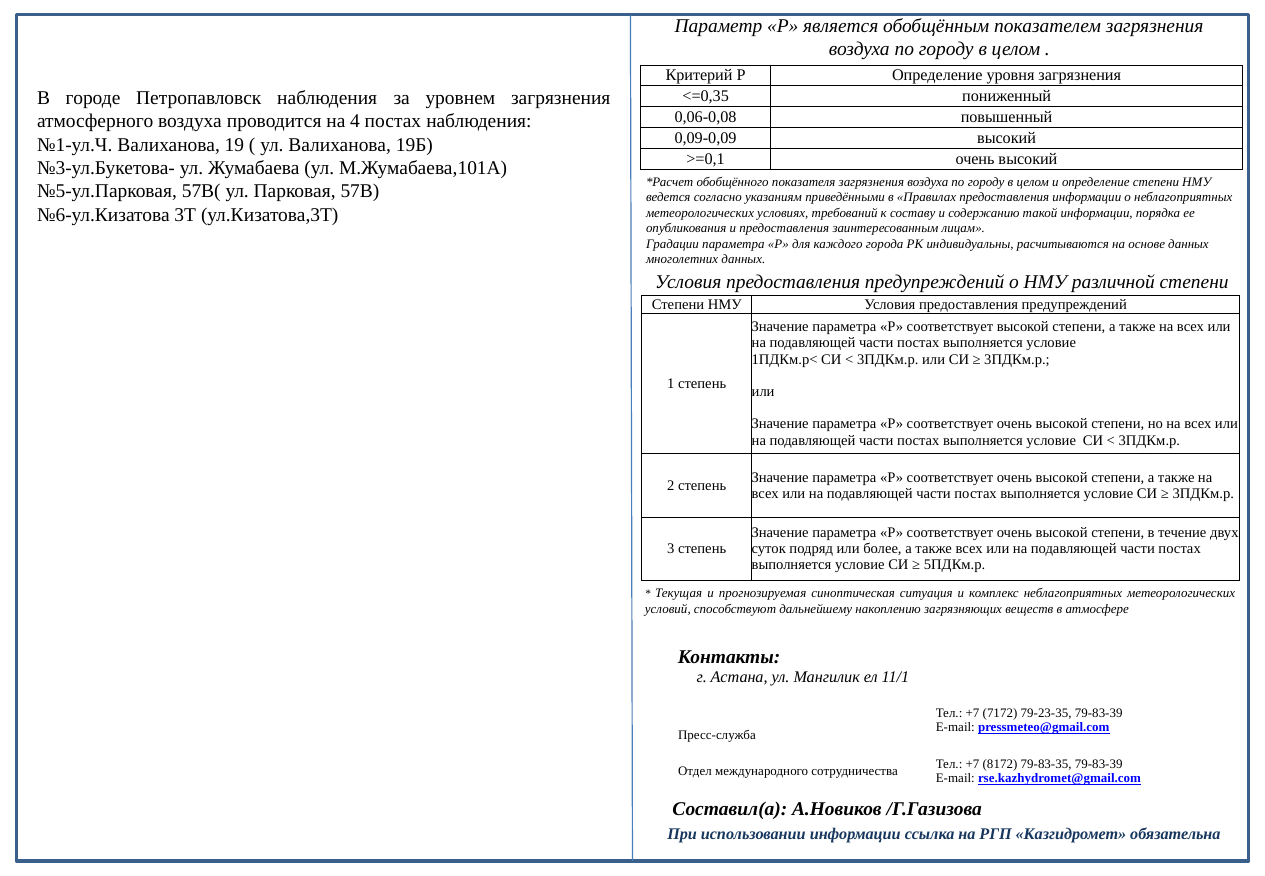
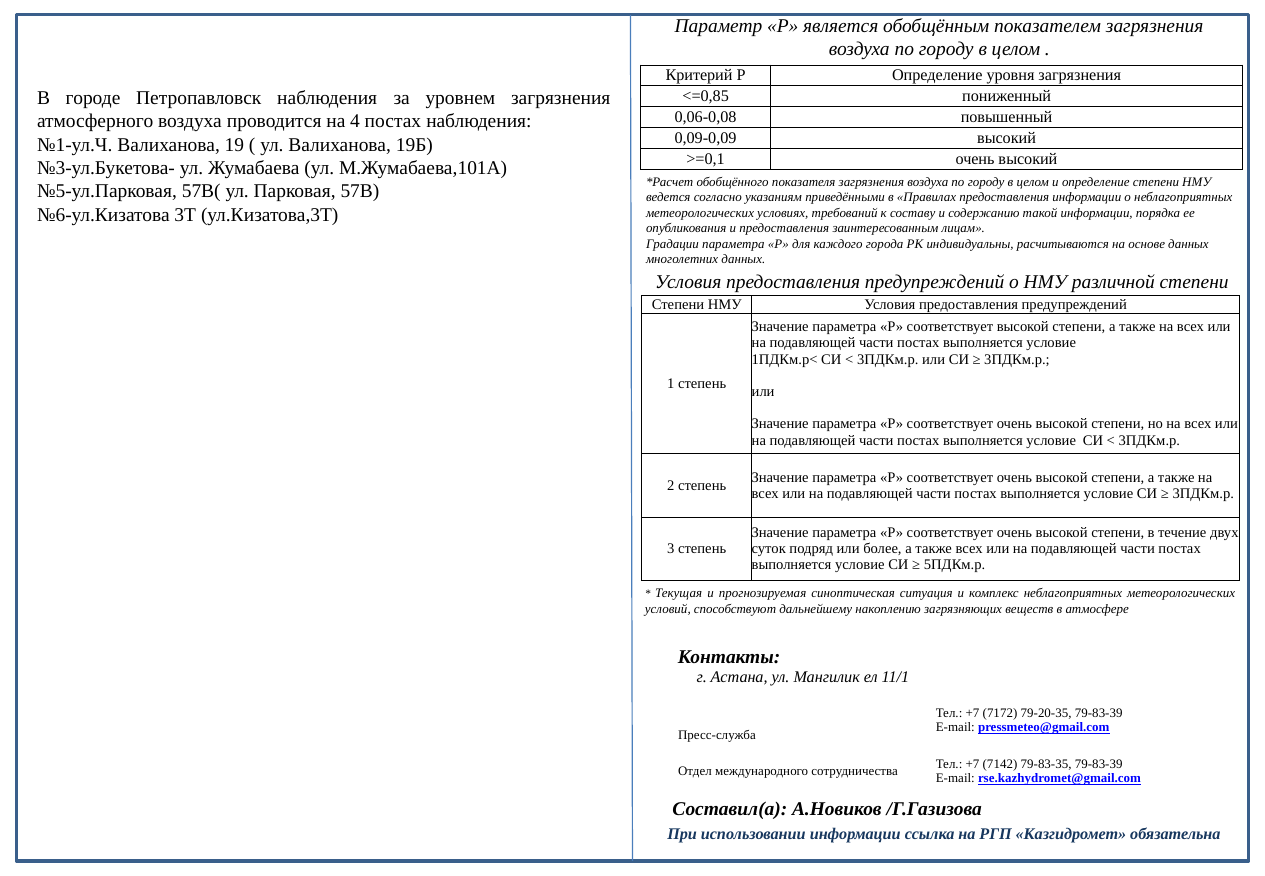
<=0,35: <=0,35 -> <=0,85 (706, 96)
79-23-35: 79-23-35 -> 79-20-35 (1046, 713)
8172: 8172 -> 7142 (1000, 764)
